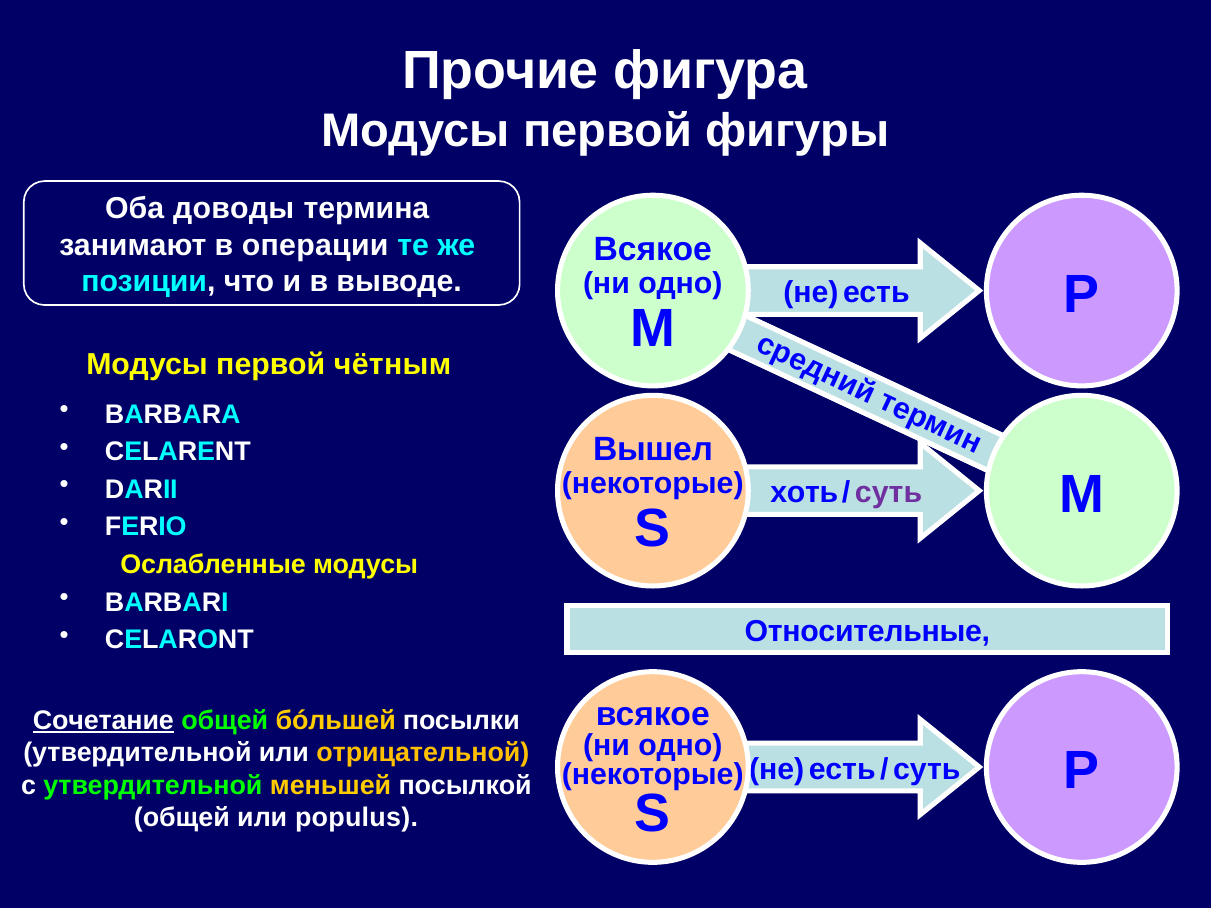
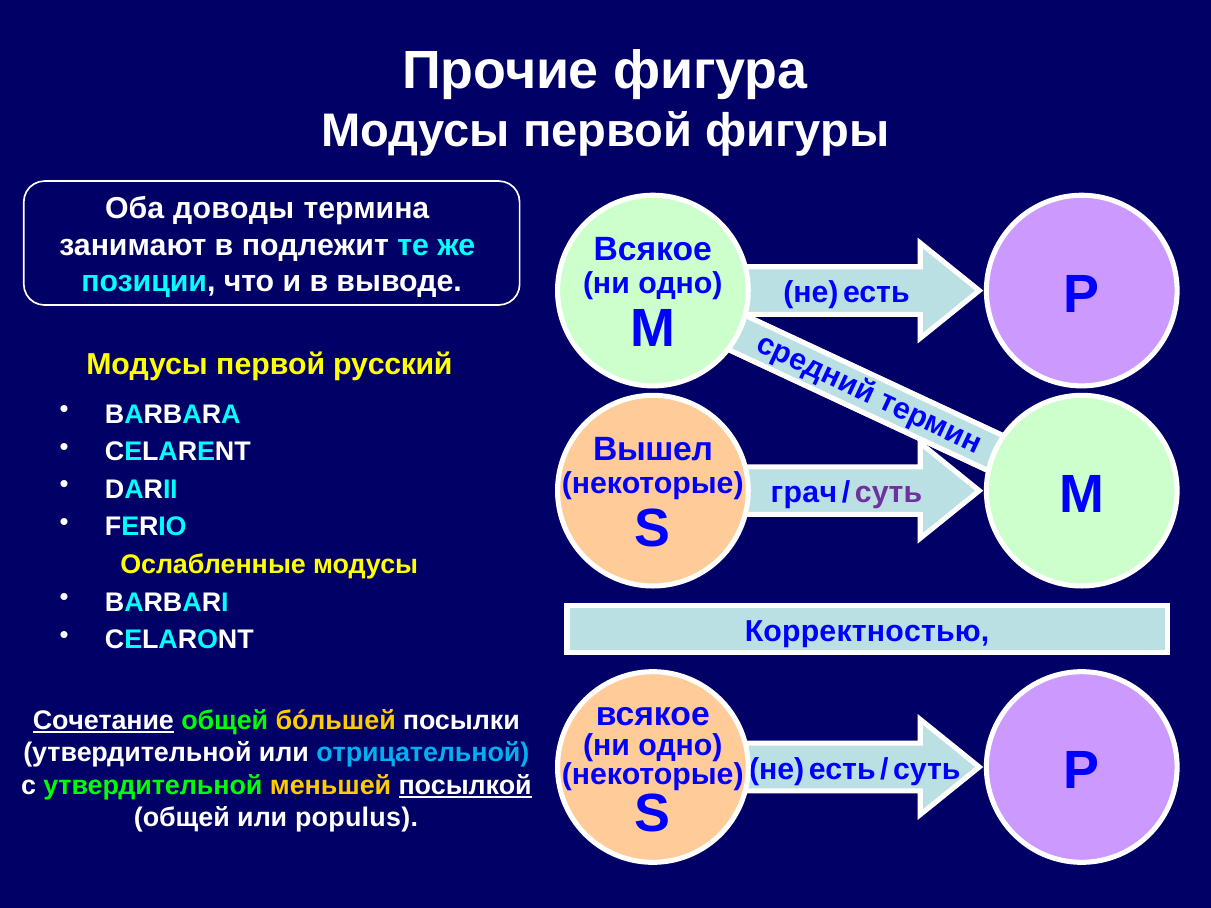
операции: операции -> подлежит (315, 245)
чётным: чётным -> русский (393, 365)
хоть: хоть -> грач (804, 493)
Относительные: Относительные -> Корректностью (867, 631)
отрицательной colour: yellow -> light blue (423, 753)
посылкой underline: none -> present (465, 785)
